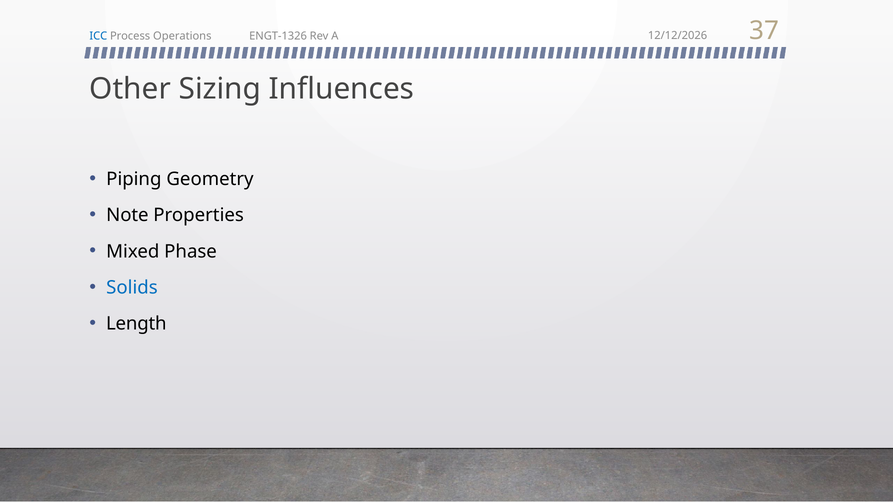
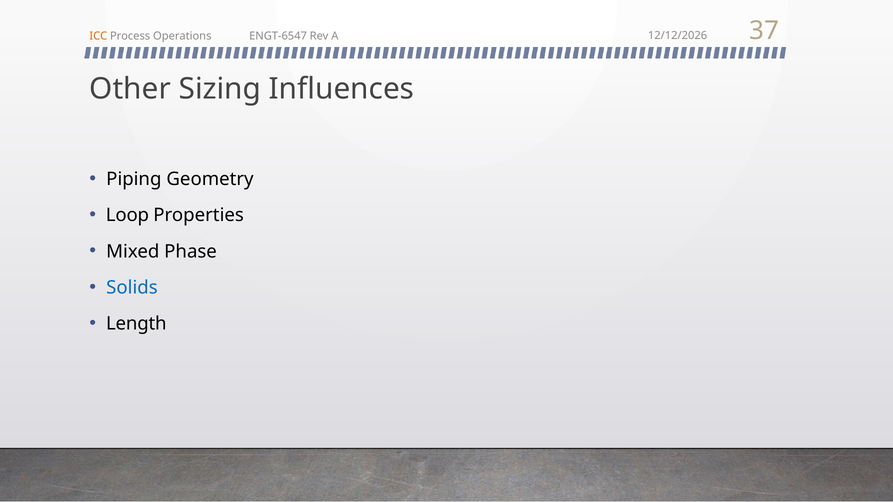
ICC colour: blue -> orange (98, 36)
ENGT-1326: ENGT-1326 -> ENGT-6547 (278, 36)
Note: Note -> Loop (127, 215)
